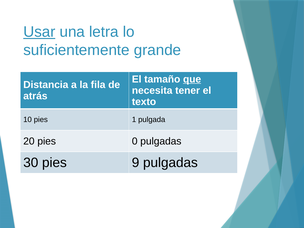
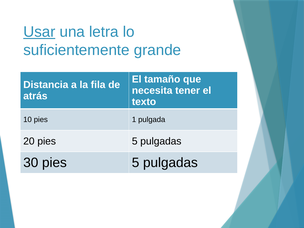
que underline: present -> none (192, 79)
20 pies 0: 0 -> 5 (135, 141)
30 pies 9: 9 -> 5 (136, 163)
